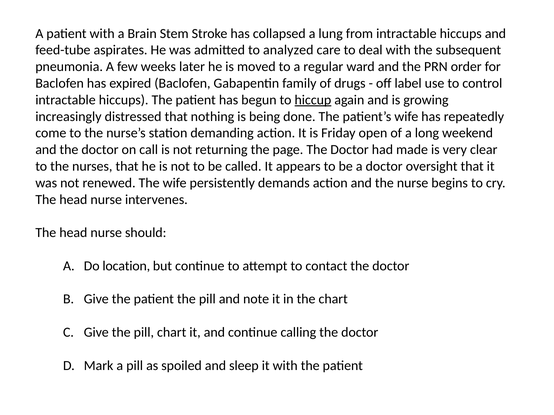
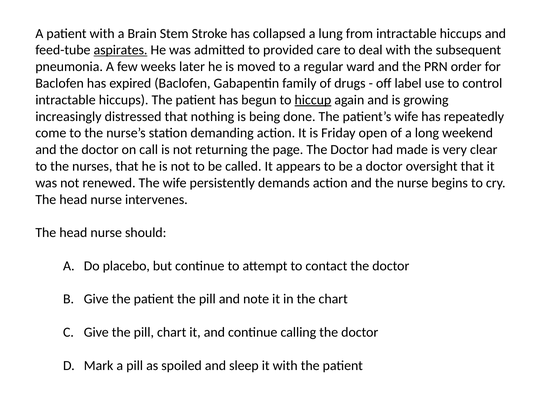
aspirates underline: none -> present (121, 50)
analyzed: analyzed -> provided (288, 50)
location: location -> placebo (126, 266)
